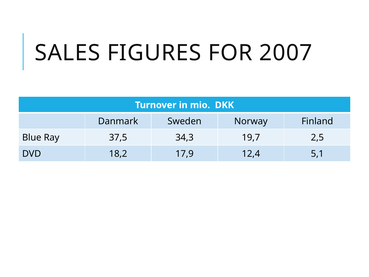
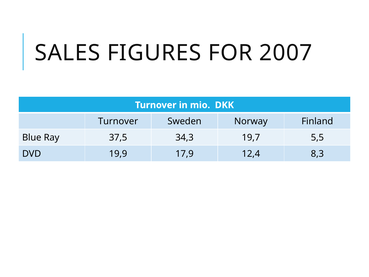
Danmark: Danmark -> Turnover (118, 121)
2,5: 2,5 -> 5,5 (317, 138)
18,2: 18,2 -> 19,9 (118, 154)
5,1: 5,1 -> 8,3 (317, 154)
